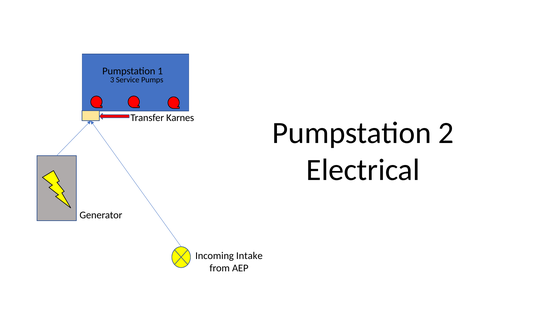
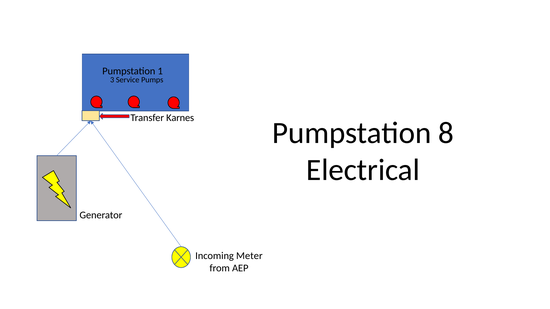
2: 2 -> 8 (446, 133)
Intake: Intake -> Meter (249, 256)
